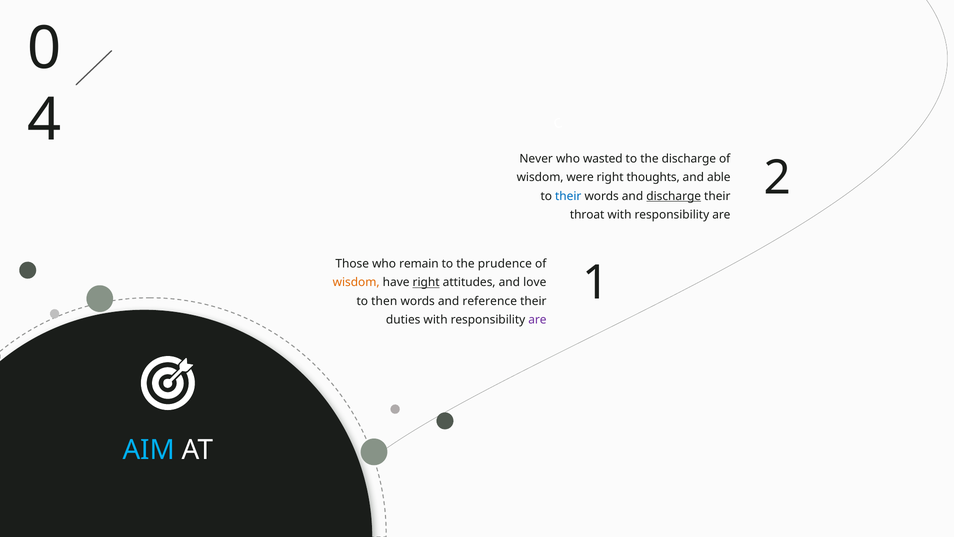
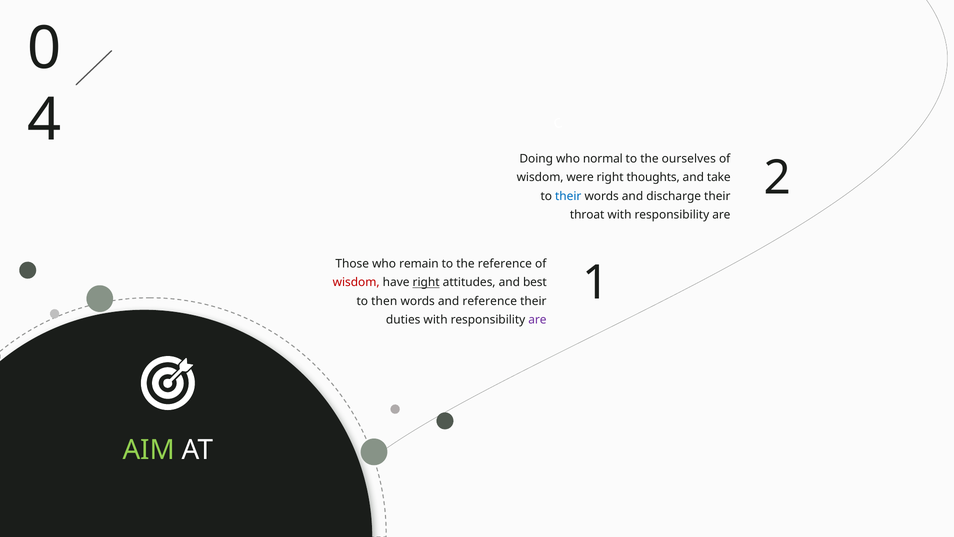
Never: Never -> Doing (536, 159)
wasted: wasted -> normal (603, 159)
the discharge: discharge -> ourselves (689, 159)
able: able -> take (719, 177)
discharge underline: present -> none (674, 196)
the prudence: prudence -> reference (505, 264)
wisdom colour: orange -> red (356, 282)
love: love -> best (535, 282)
AIM colour: light blue -> light green (149, 450)
